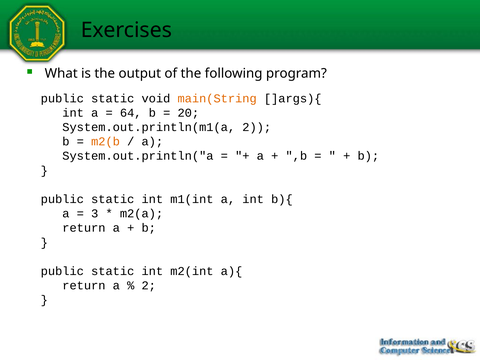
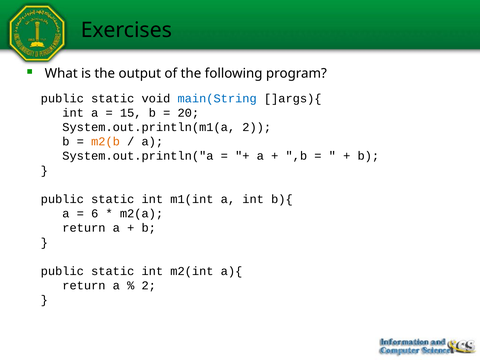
main(String colour: orange -> blue (217, 98)
64: 64 -> 15 (131, 113)
3: 3 -> 6 (95, 214)
